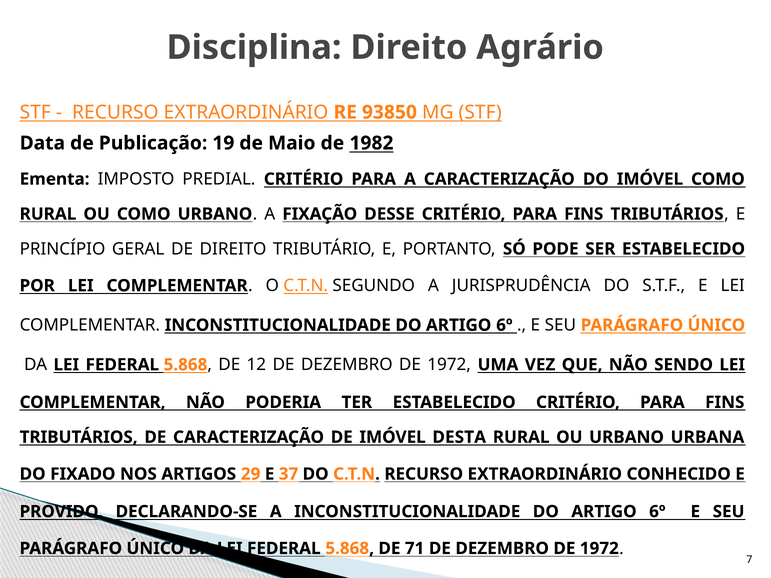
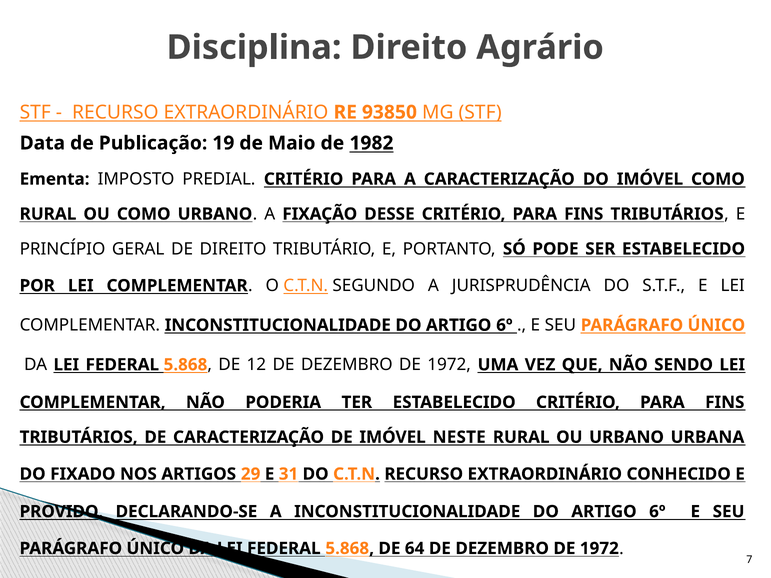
DESTA: DESTA -> NESTE (459, 437)
37: 37 -> 31 (289, 474)
71: 71 -> 64 (415, 549)
